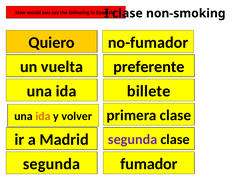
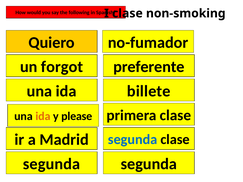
vuelta: vuelta -> forgot (62, 67)
volver: volver -> please (77, 116)
segunda colour: purple -> blue (133, 140)
fumador: fumador -> segunda (149, 164)
